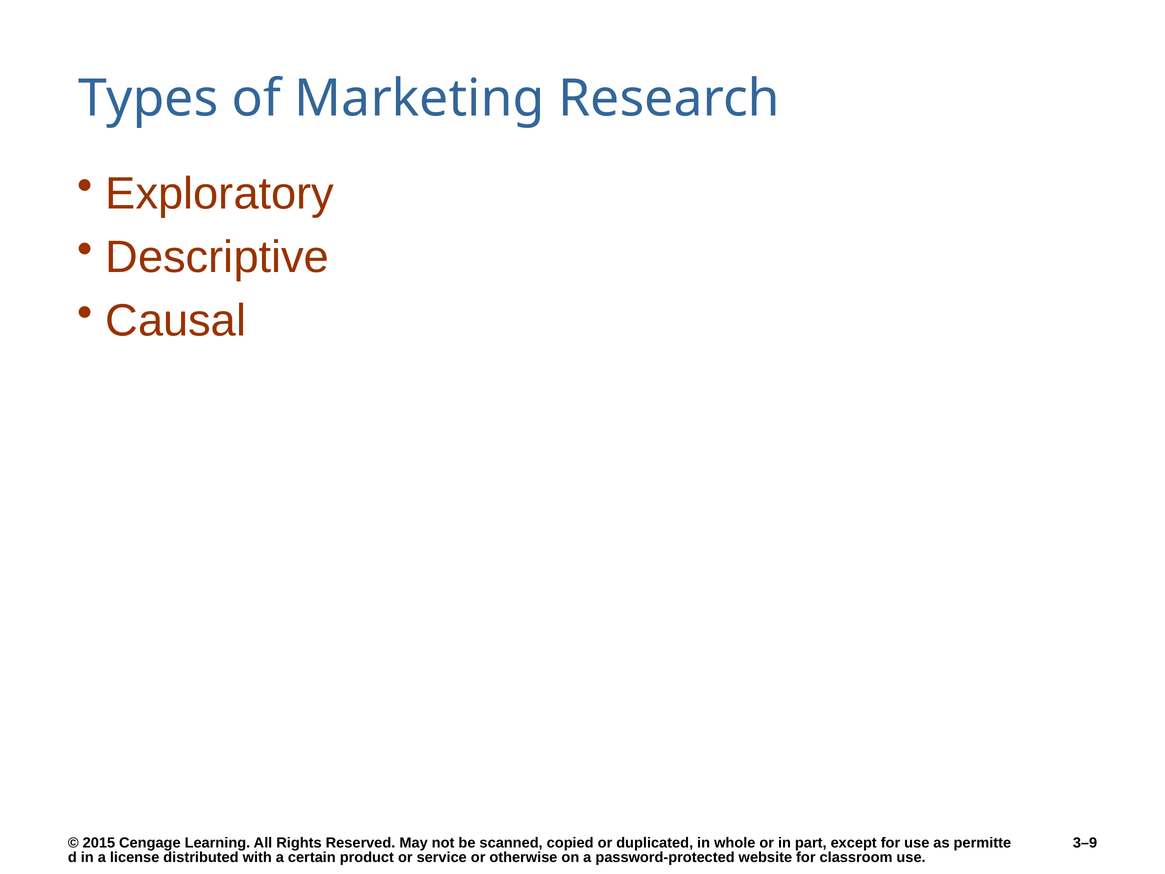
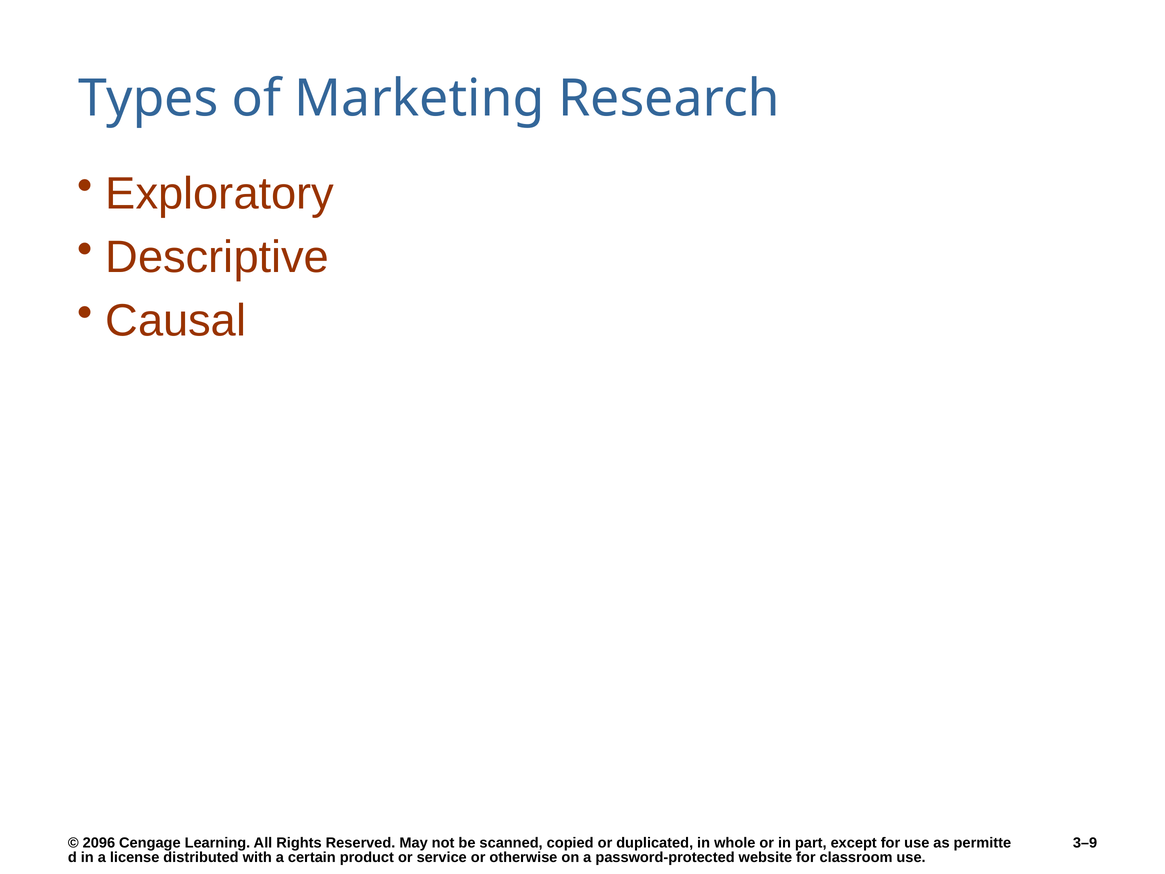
2015: 2015 -> 2096 (99, 843)
